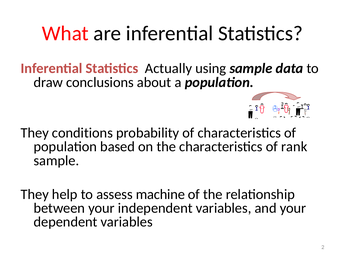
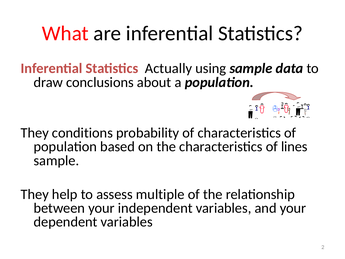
rank: rank -> lines (294, 147)
machine: machine -> multiple (160, 194)
